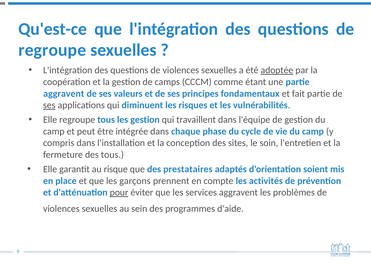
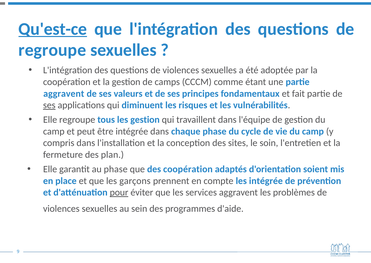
Qu'est-ce underline: none -> present (53, 29)
adoptée underline: present -> none (277, 70)
des tous: tous -> plan (112, 154)
au risque: risque -> phase (116, 169)
des prestataires: prestataires -> coopération (188, 169)
les activités: activités -> intégrée (266, 180)
